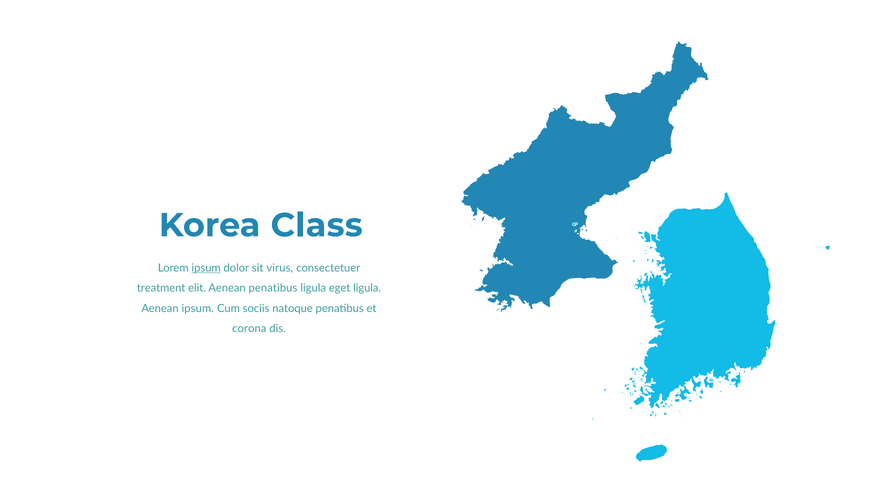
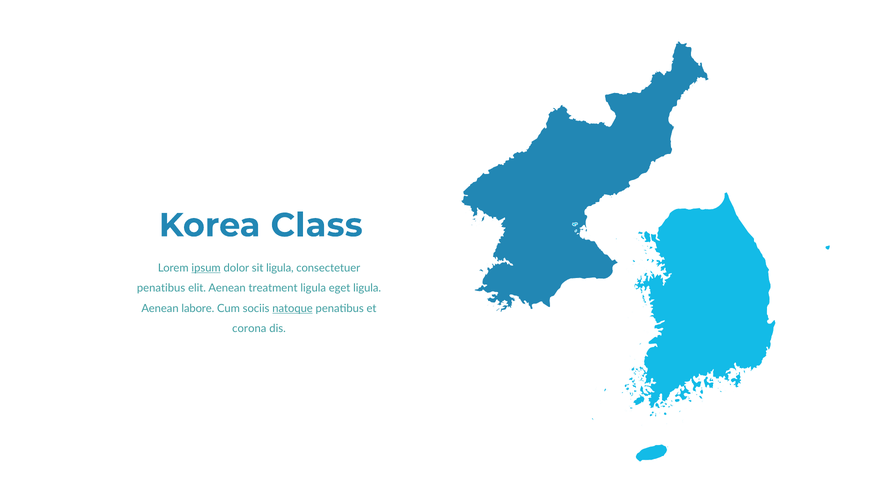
sit virus: virus -> ligula (280, 268)
treatment: treatment -> penatibus (161, 288)
Aenean penatibus: penatibus -> treatment (273, 288)
Aenean ipsum: ipsum -> labore (198, 309)
natoque underline: none -> present (293, 309)
